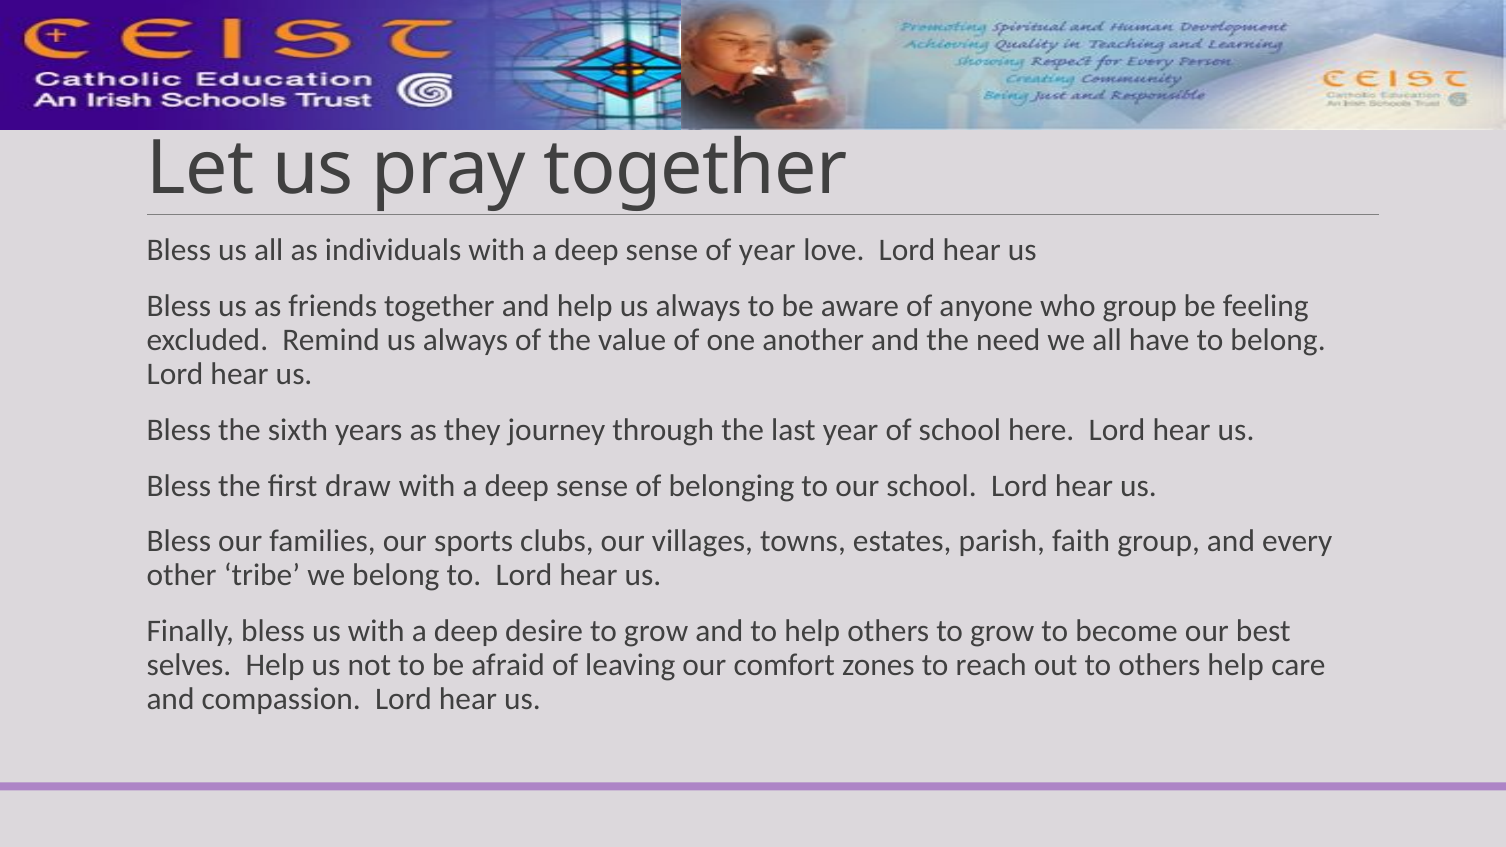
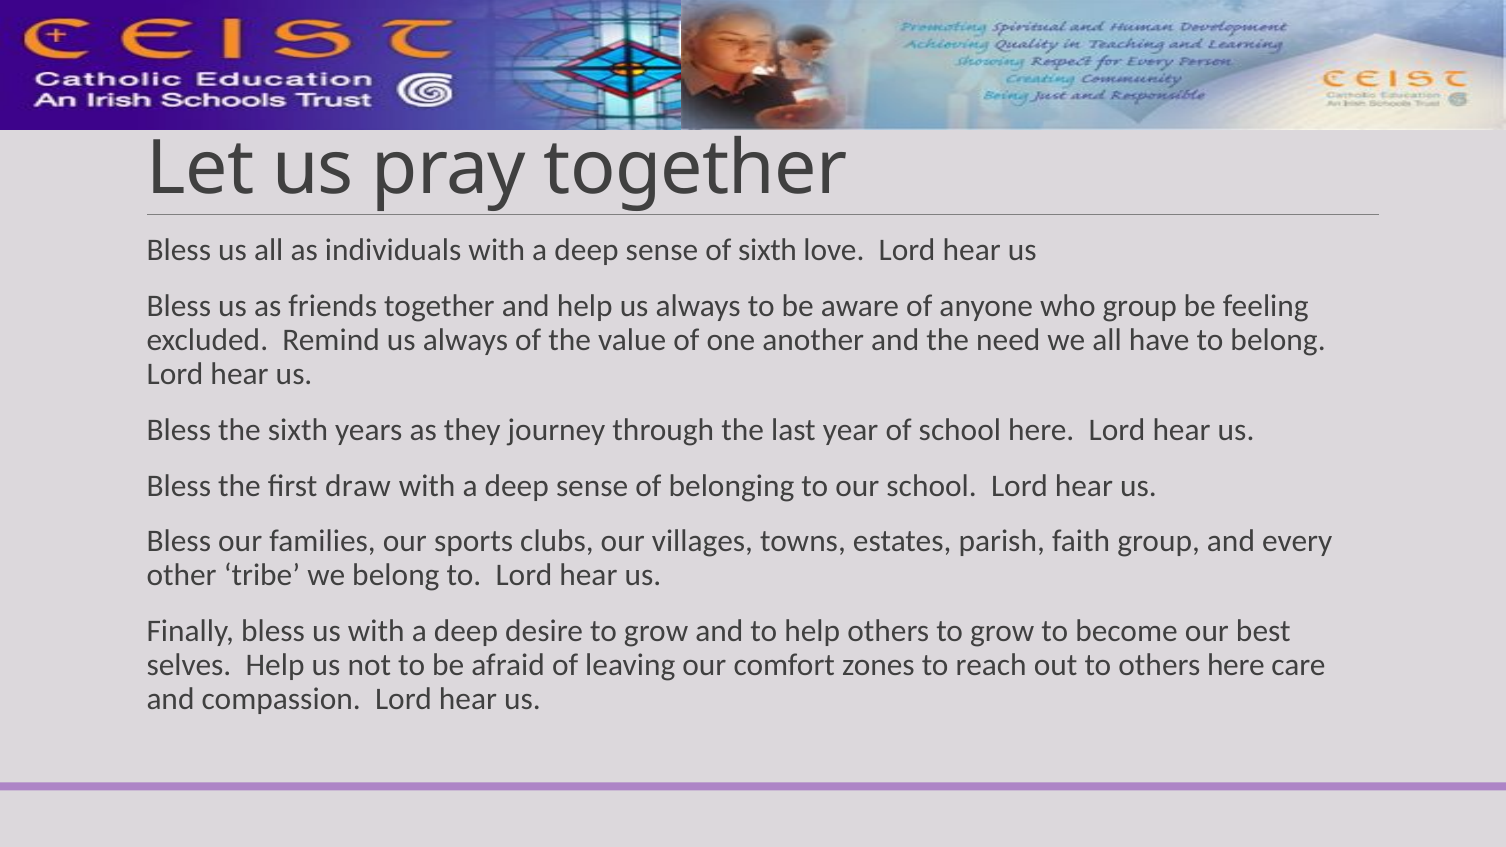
of year: year -> sixth (768, 250)
others help: help -> here (1236, 665)
